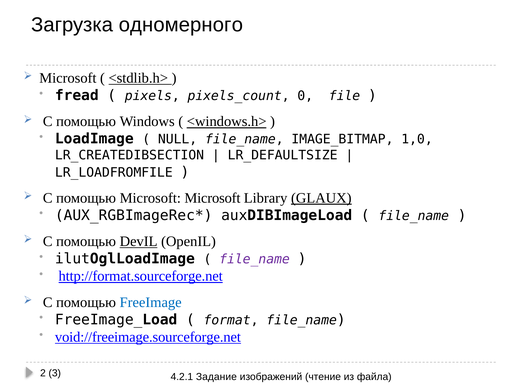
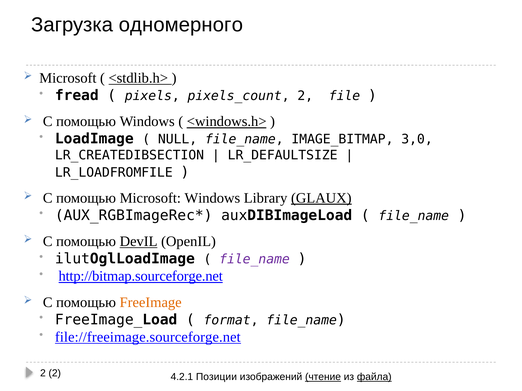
pixels_count 0: 0 -> 2 (305, 96)
1,0: 1,0 -> 3,0 (417, 140)
Microsoft Microsoft: Microsoft -> Windows (212, 198)
http://format.sourceforge.net: http://format.sourceforge.net -> http://bitmap.sourceforge.net (141, 277)
FreeImage colour: blue -> orange (151, 303)
void://freeimage.sourceforge.net: void://freeimage.sourceforge.net -> file://freeimage.sourceforge.net (148, 337)
2 3: 3 -> 2 (55, 374)
Задание: Задание -> Позиции (216, 377)
чтение underline: none -> present (323, 377)
файла underline: none -> present (374, 377)
